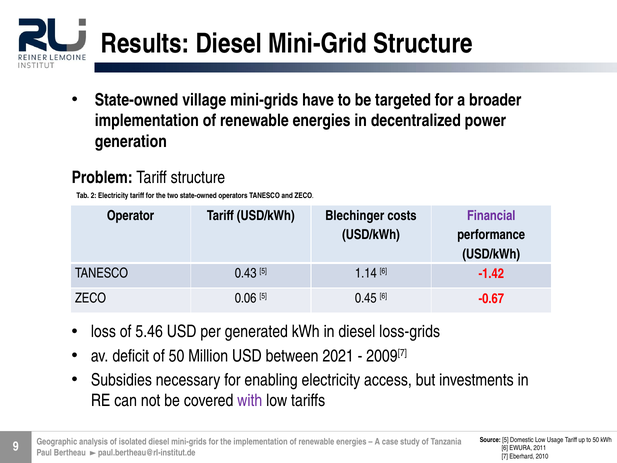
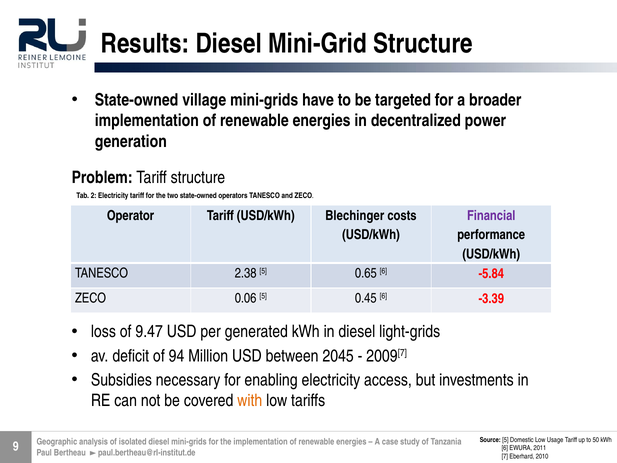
0.43: 0.43 -> 2.38 (246, 273)
1.14: 1.14 -> 0.65 (366, 273)
-1.42: -1.42 -> -5.84 (491, 273)
-0.67: -0.67 -> -3.39 (491, 298)
5.46: 5.46 -> 9.47 (149, 332)
loss-grids: loss-grids -> light-grids (410, 332)
of 50: 50 -> 94 (177, 356)
2021: 2021 -> 2045 (338, 356)
with colour: purple -> orange (250, 400)
